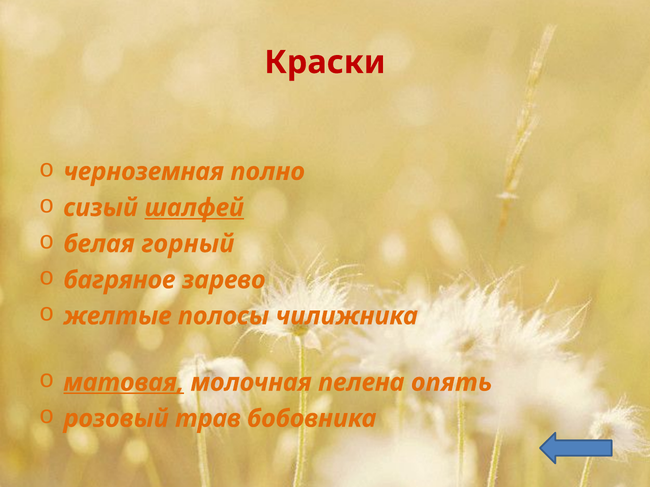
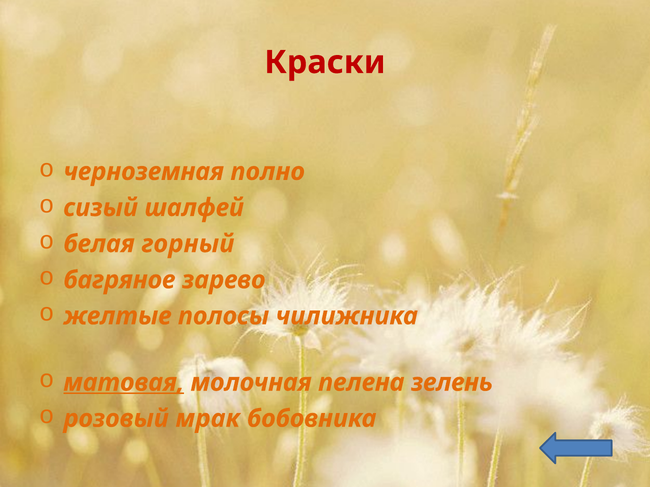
шалфей underline: present -> none (194, 208)
опять: опять -> зелень (452, 383)
трав: трав -> мрак (208, 419)
